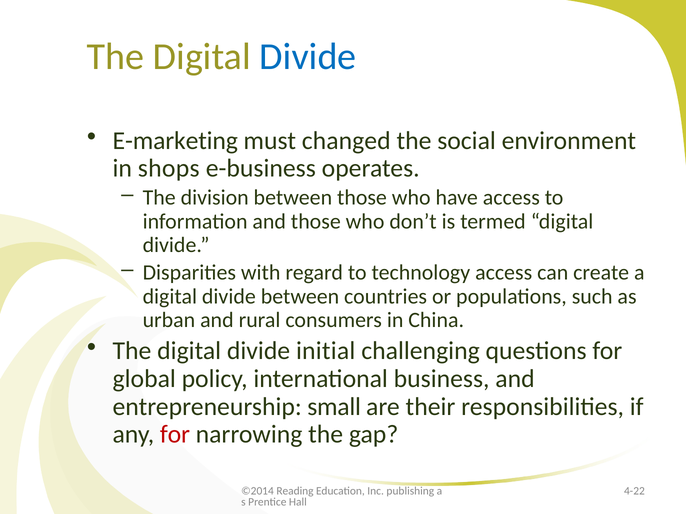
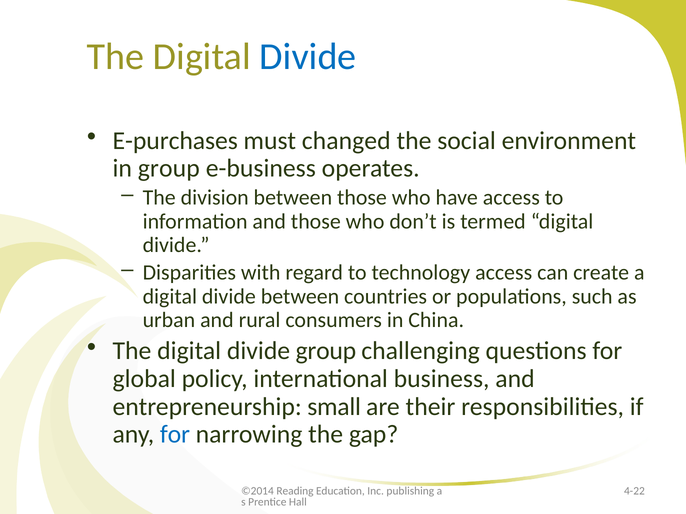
E-marketing: E-marketing -> E-purchases (175, 141)
in shops: shops -> group (169, 169)
divide initial: initial -> group (326, 351)
for colour: red -> blue (175, 435)
